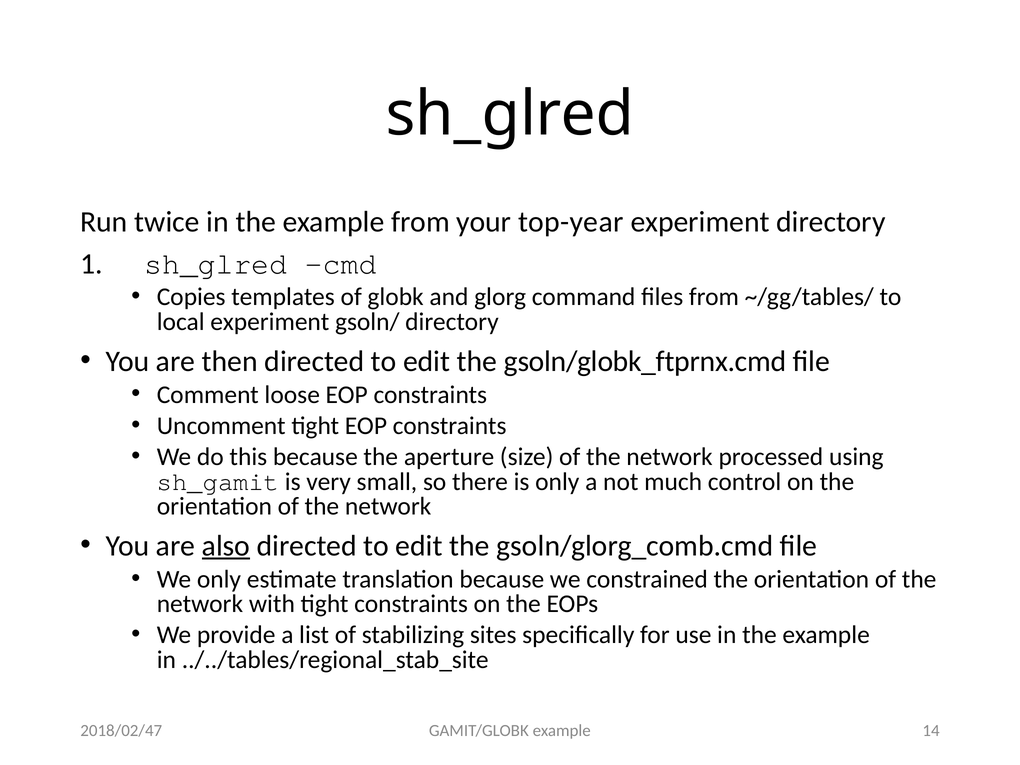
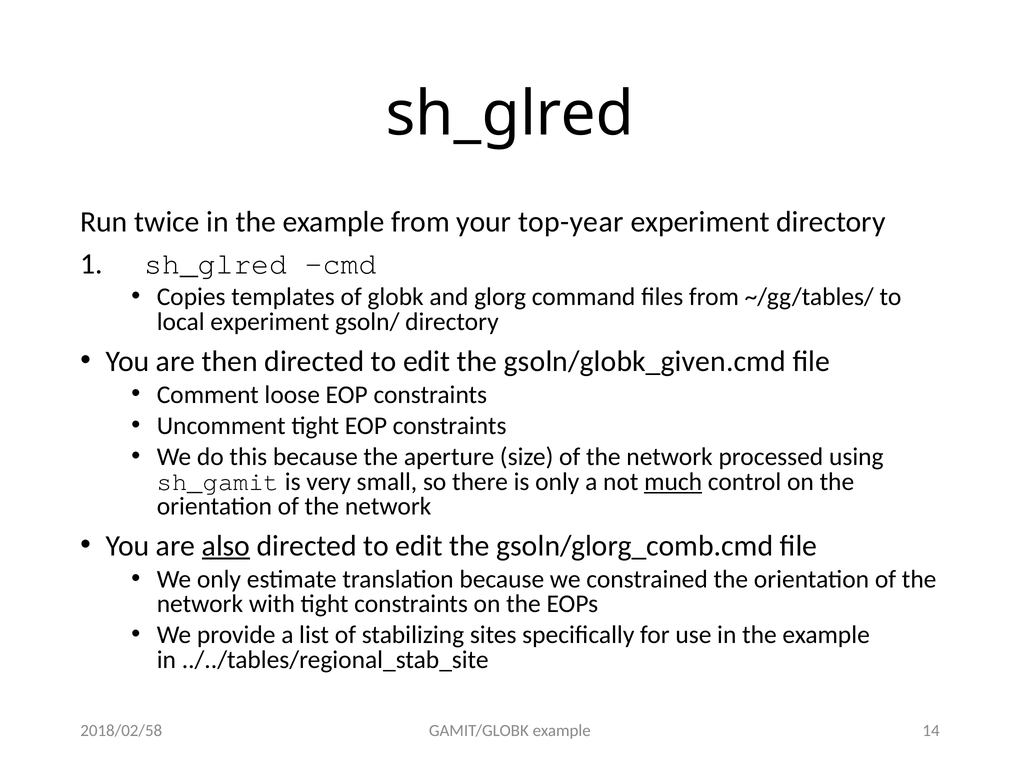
gsoln/globk_ftprnx.cmd: gsoln/globk_ftprnx.cmd -> gsoln/globk_given.cmd (645, 361)
much underline: none -> present (673, 482)
2018/02/47: 2018/02/47 -> 2018/02/58 (121, 731)
